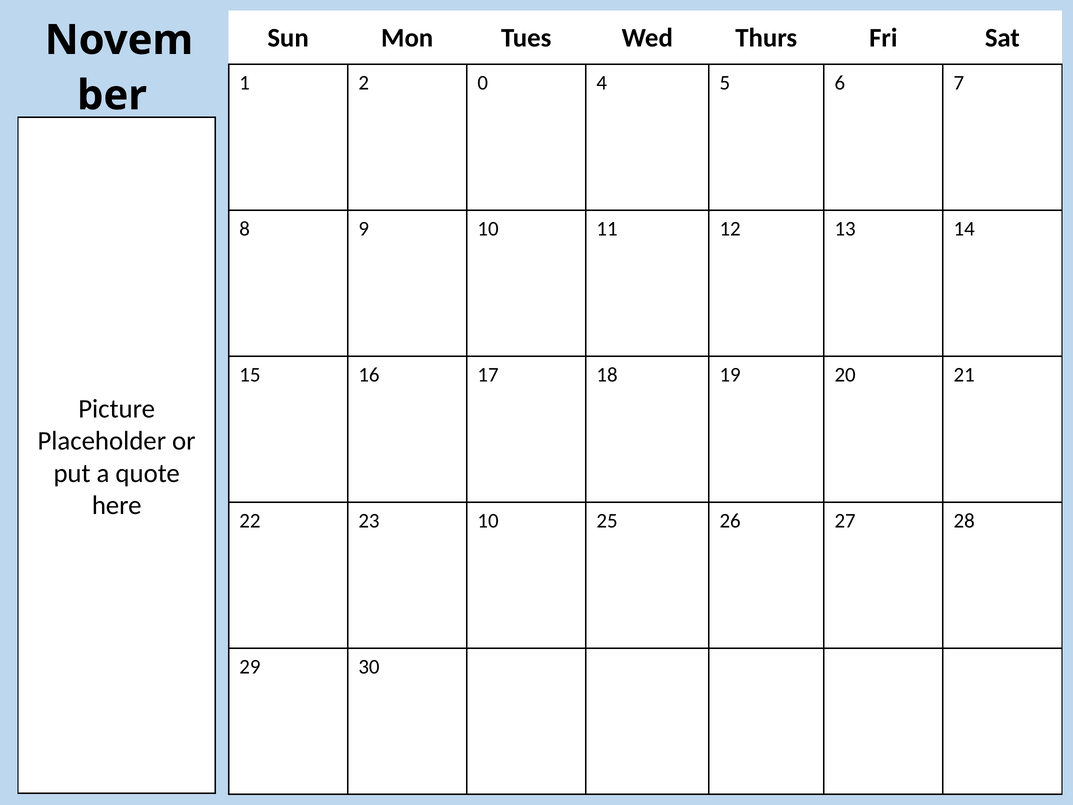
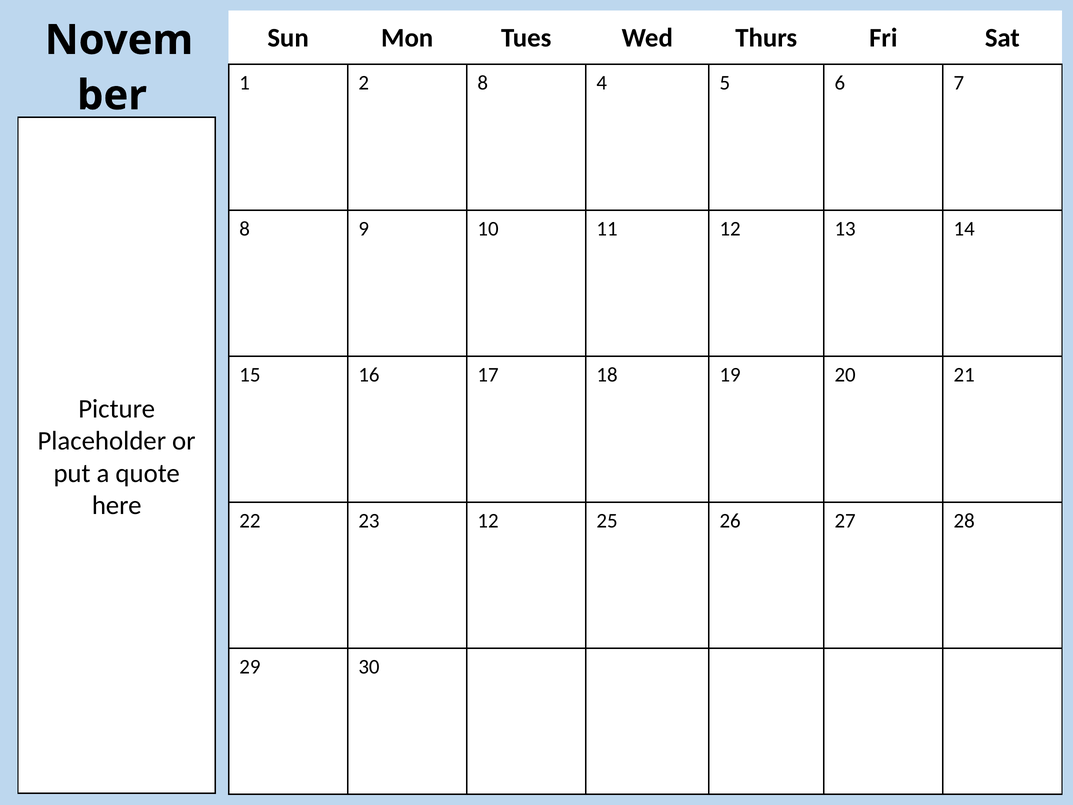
2 0: 0 -> 8 (483, 83)
23 10: 10 -> 12 (488, 521)
